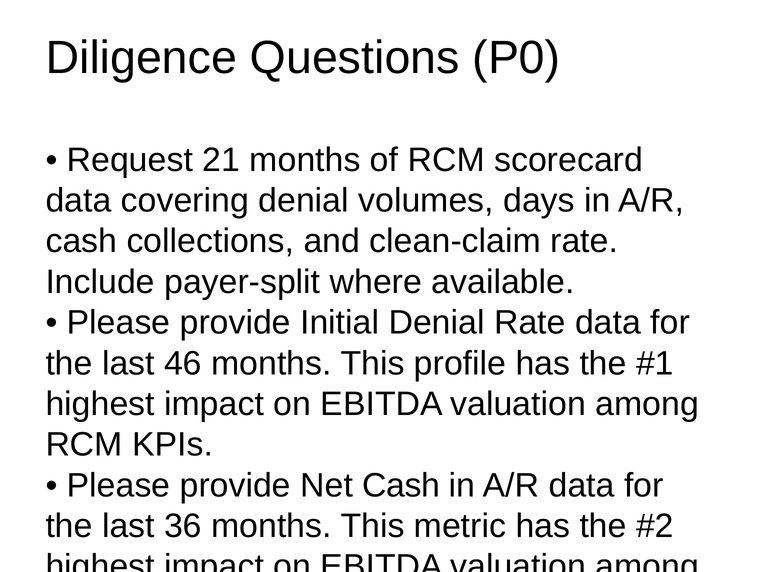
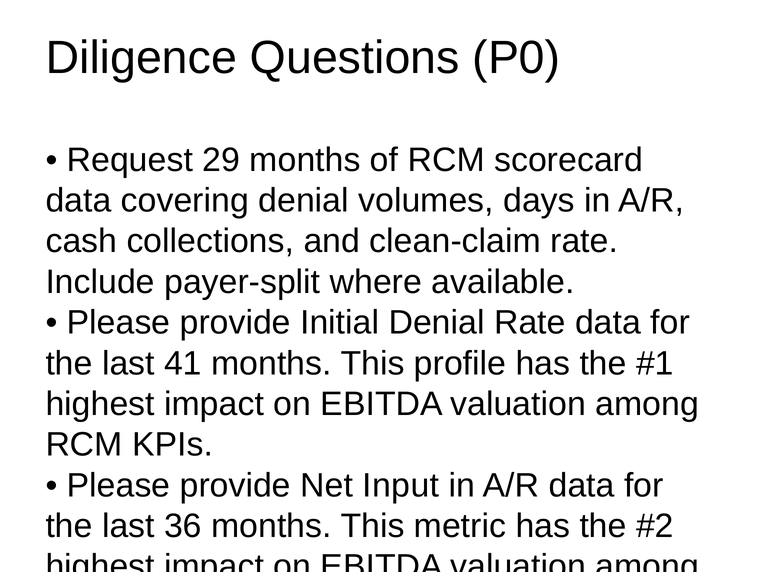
21: 21 -> 29 (221, 160)
46: 46 -> 41 (183, 363)
Net Cash: Cash -> Input (401, 485)
